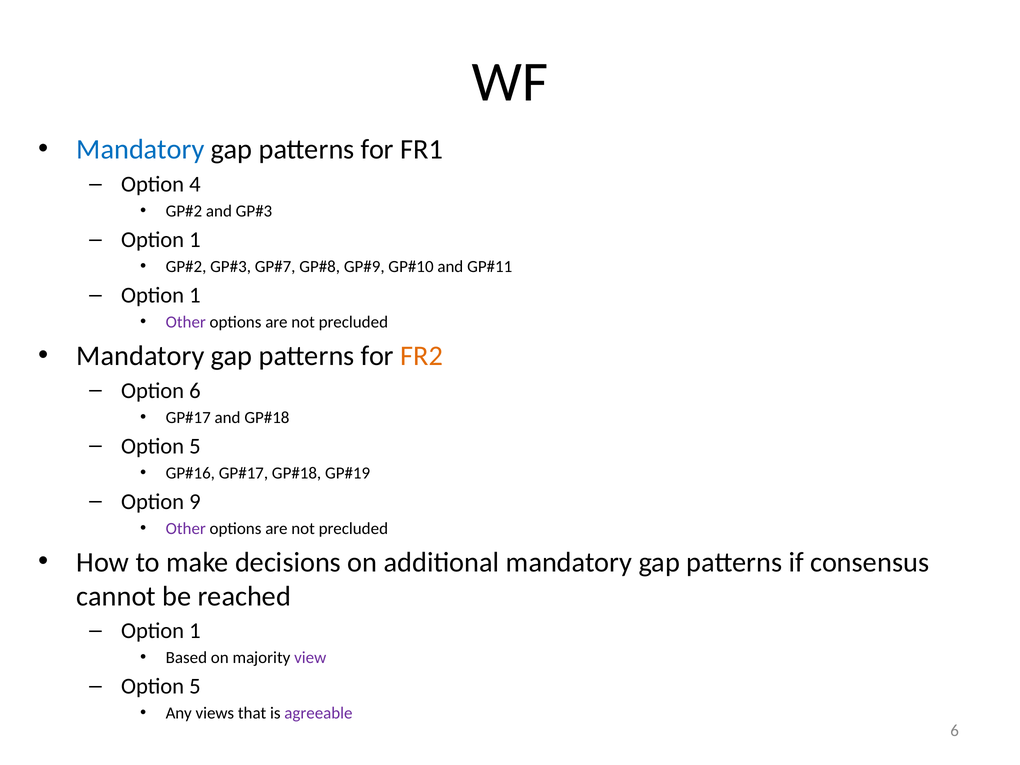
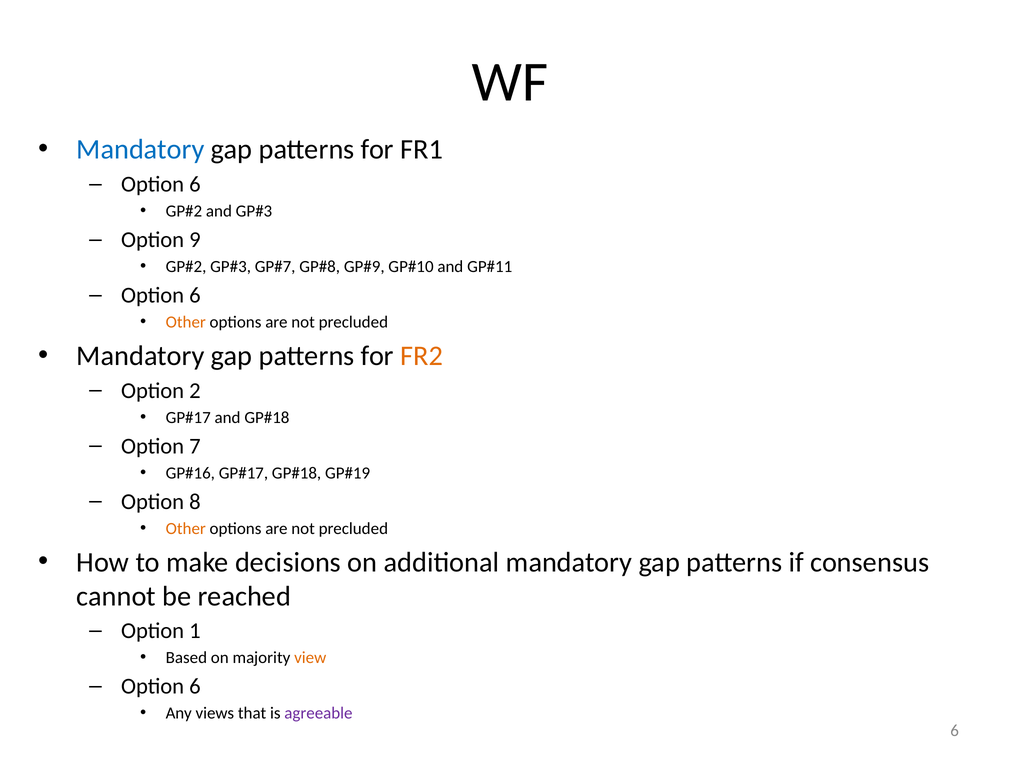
4: 4 -> 6 (195, 184)
1: 1 -> 9 (195, 240)
1: 1 -> 6 (195, 295)
Other colour: purple -> orange (186, 322)
Option 6: 6 -> 2 (195, 391)
5: 5 -> 7 (195, 446)
9: 9 -> 8 (195, 502)
Other colour: purple -> orange (186, 529)
view colour: purple -> orange (310, 658)
5: 5 -> 6 (195, 686)
